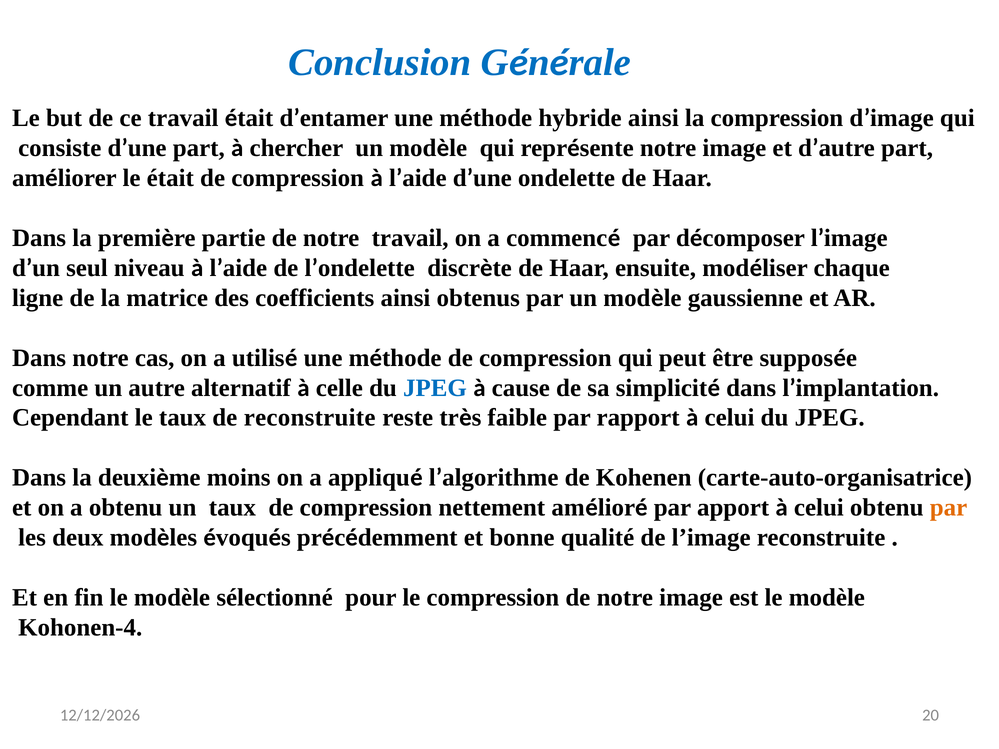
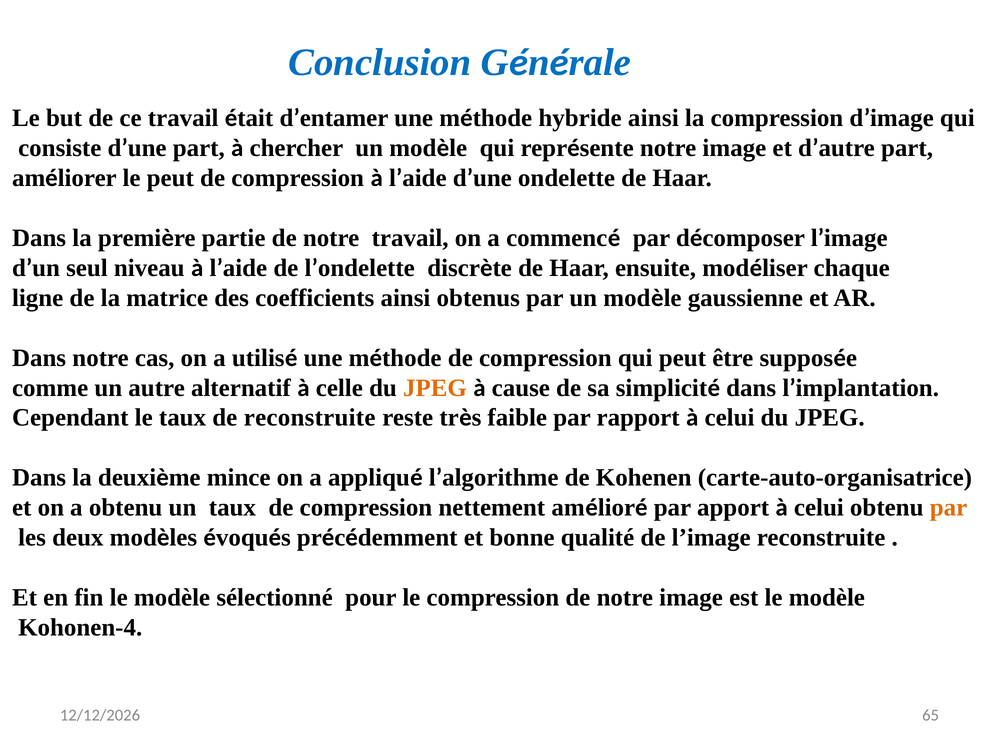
le était: était -> peut (170, 178)
JPEG colour: blue -> orange (435, 388)
moins: moins -> mince (239, 478)
20: 20 -> 65 (931, 715)
